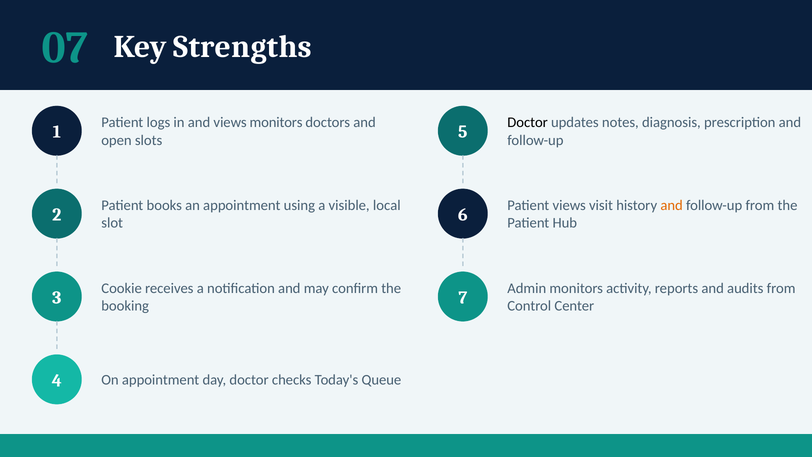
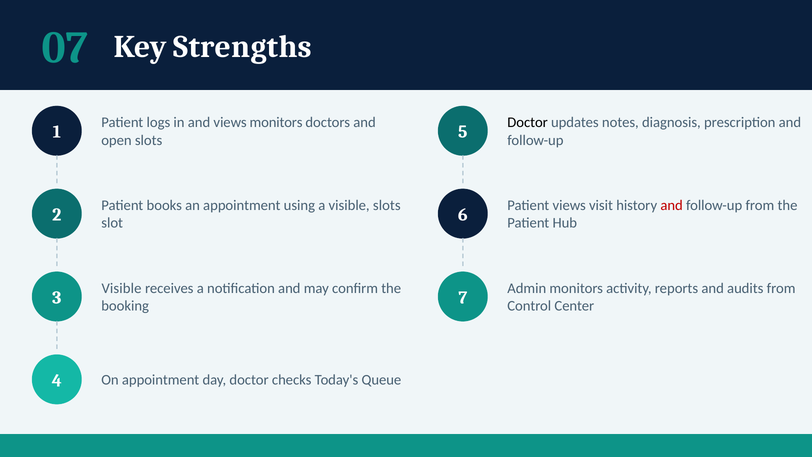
visible local: local -> slots (387, 205)
and colour: orange -> red (672, 205)
Cookie: Cookie -> Visible (122, 288)
